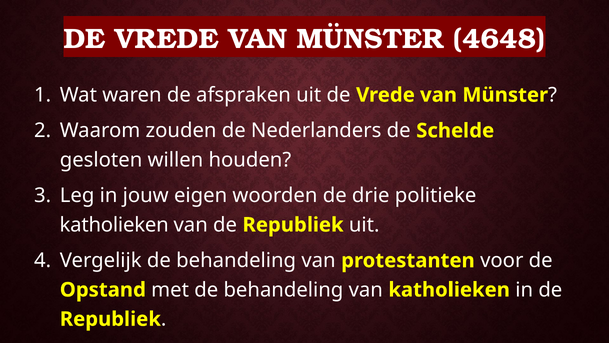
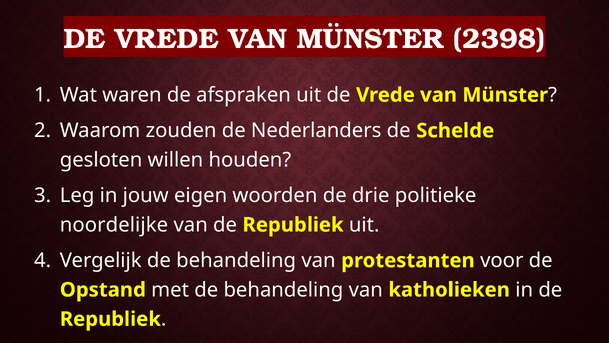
4648: 4648 -> 2398 (499, 39)
katholieken: katholieken -> noordelijke (114, 225)
